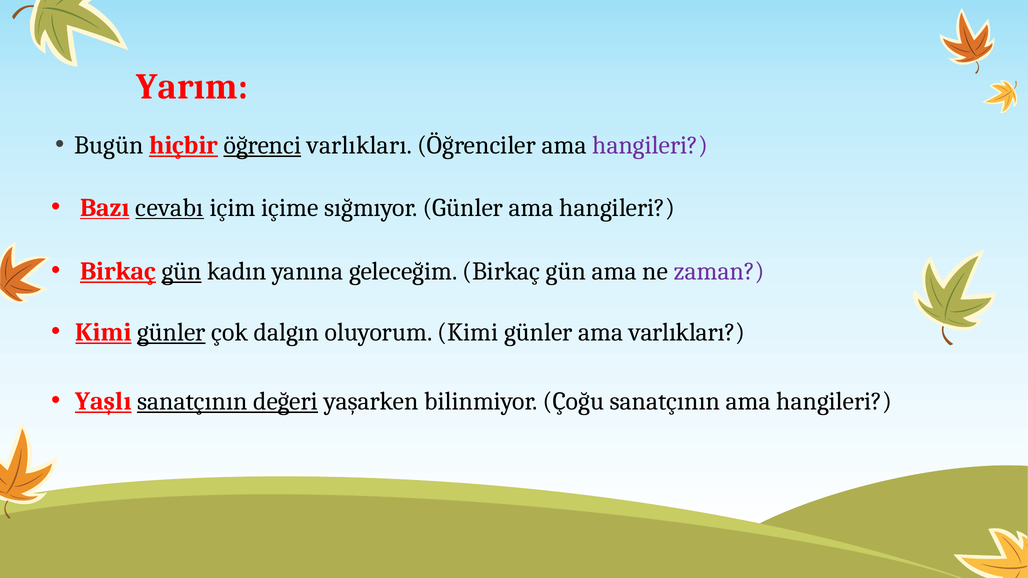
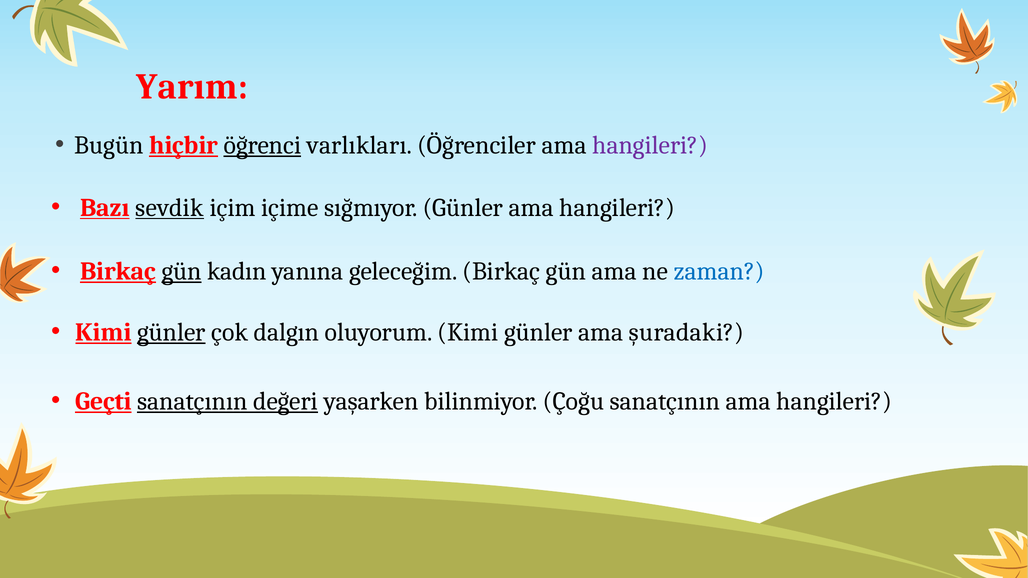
cevabı: cevabı -> sevdik (170, 208)
zaman colour: purple -> blue (719, 271)
ama varlıkları: varlıkları -> şuradaki (687, 332)
Yaşlı: Yaşlı -> Geçti (103, 401)
